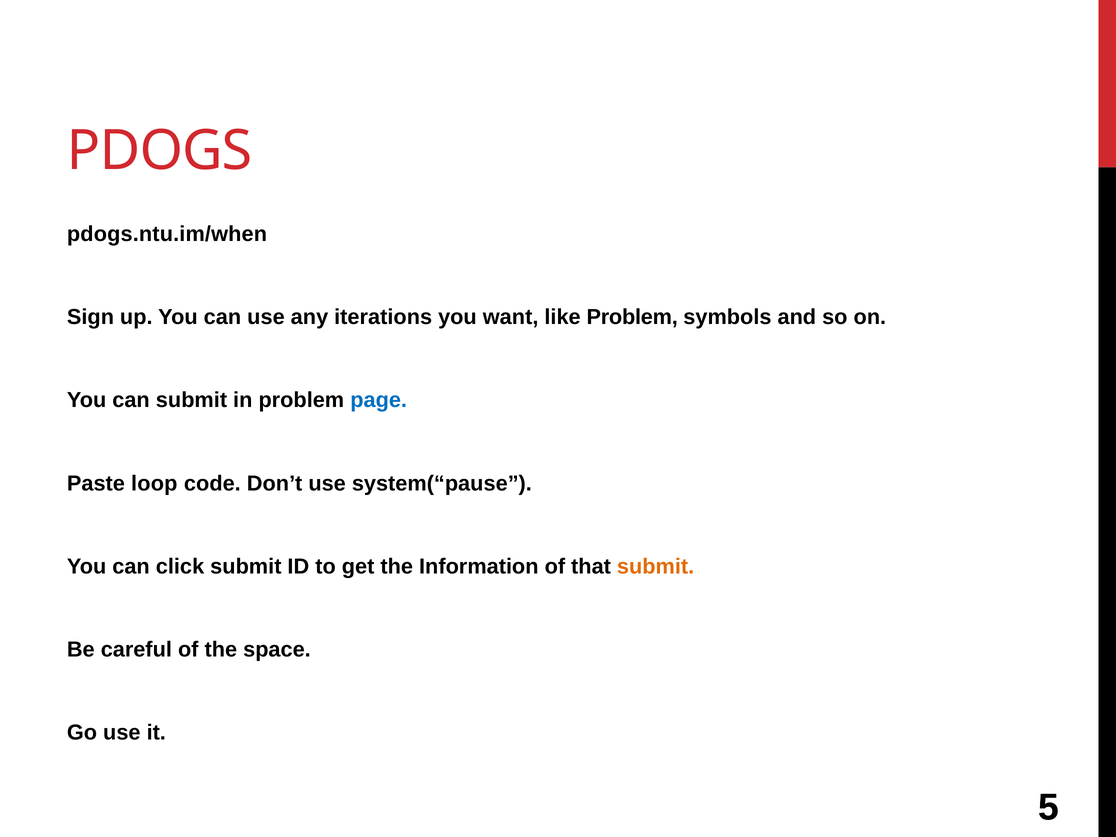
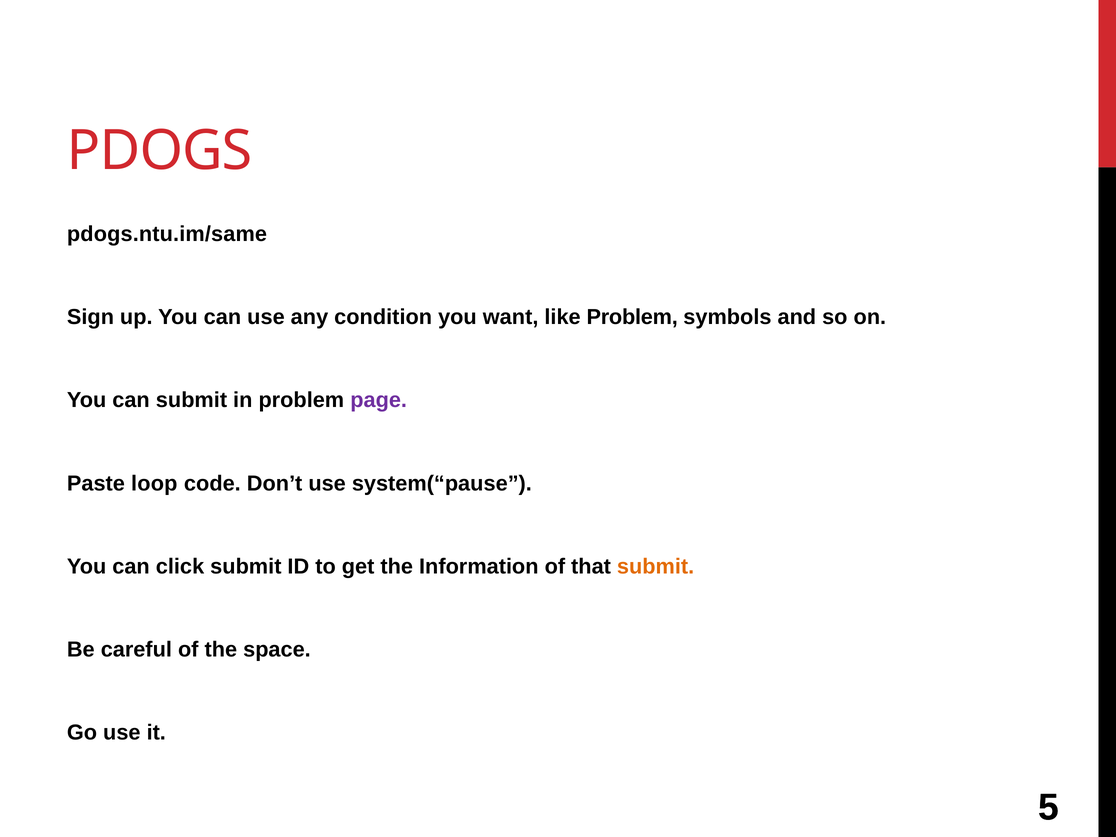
pdogs.ntu.im/when: pdogs.ntu.im/when -> pdogs.ntu.im/same (167, 234)
iterations: iterations -> condition (383, 317)
page colour: blue -> purple (379, 400)
